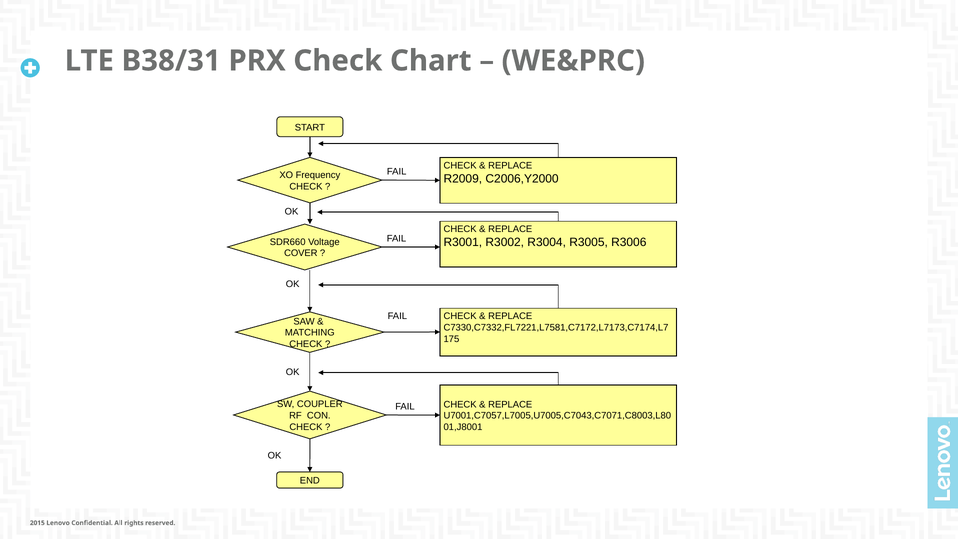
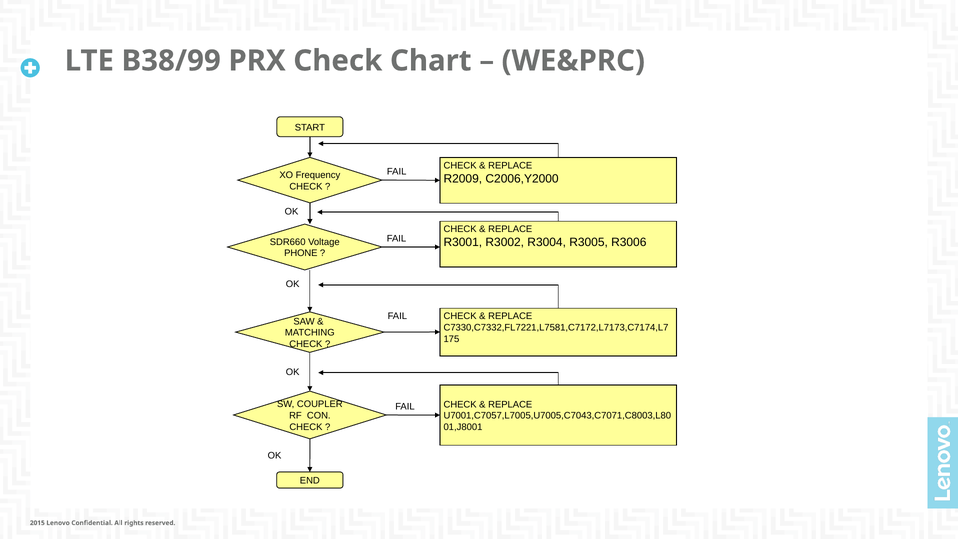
B38/31: B38/31 -> B38/99 (171, 61)
COVER: COVER -> PHONE (301, 253)
